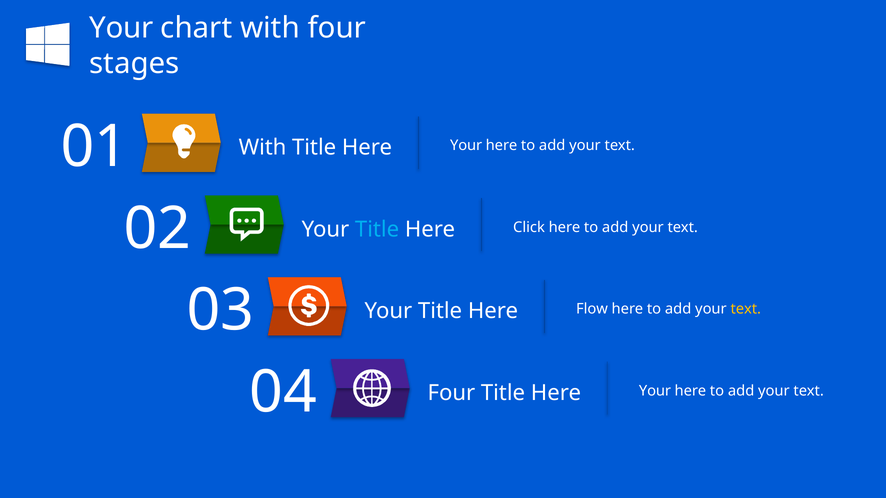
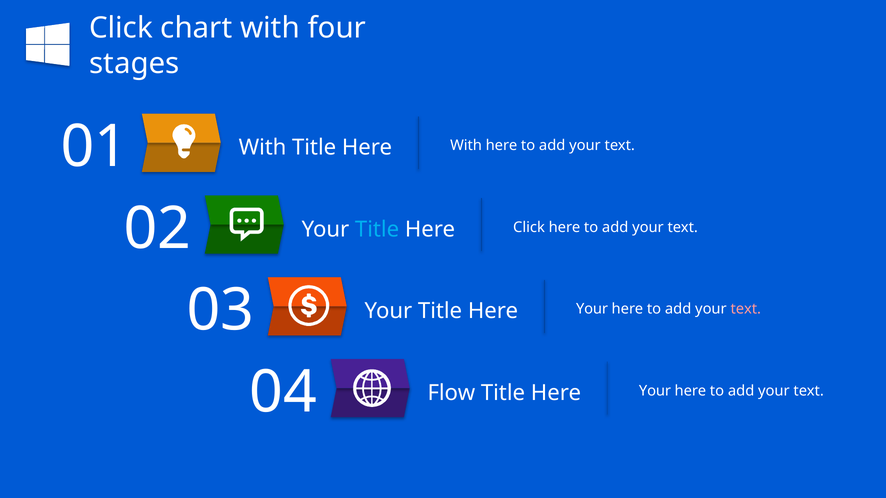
Your: Your -> Click (121, 28)
01 Your: Your -> With (466, 146)
03 Flow: Flow -> Your (592, 309)
text colour: yellow -> pink (746, 309)
Four: Four -> Flow (451, 393)
